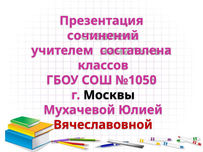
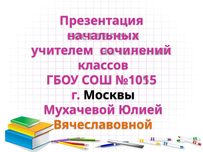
сочинений: сочинений -> начальных (103, 36)
составлена: составлена -> сочинений (136, 51)
№1050: №1050 -> №1015 (136, 80)
Вячеславовной colour: red -> orange (103, 125)
